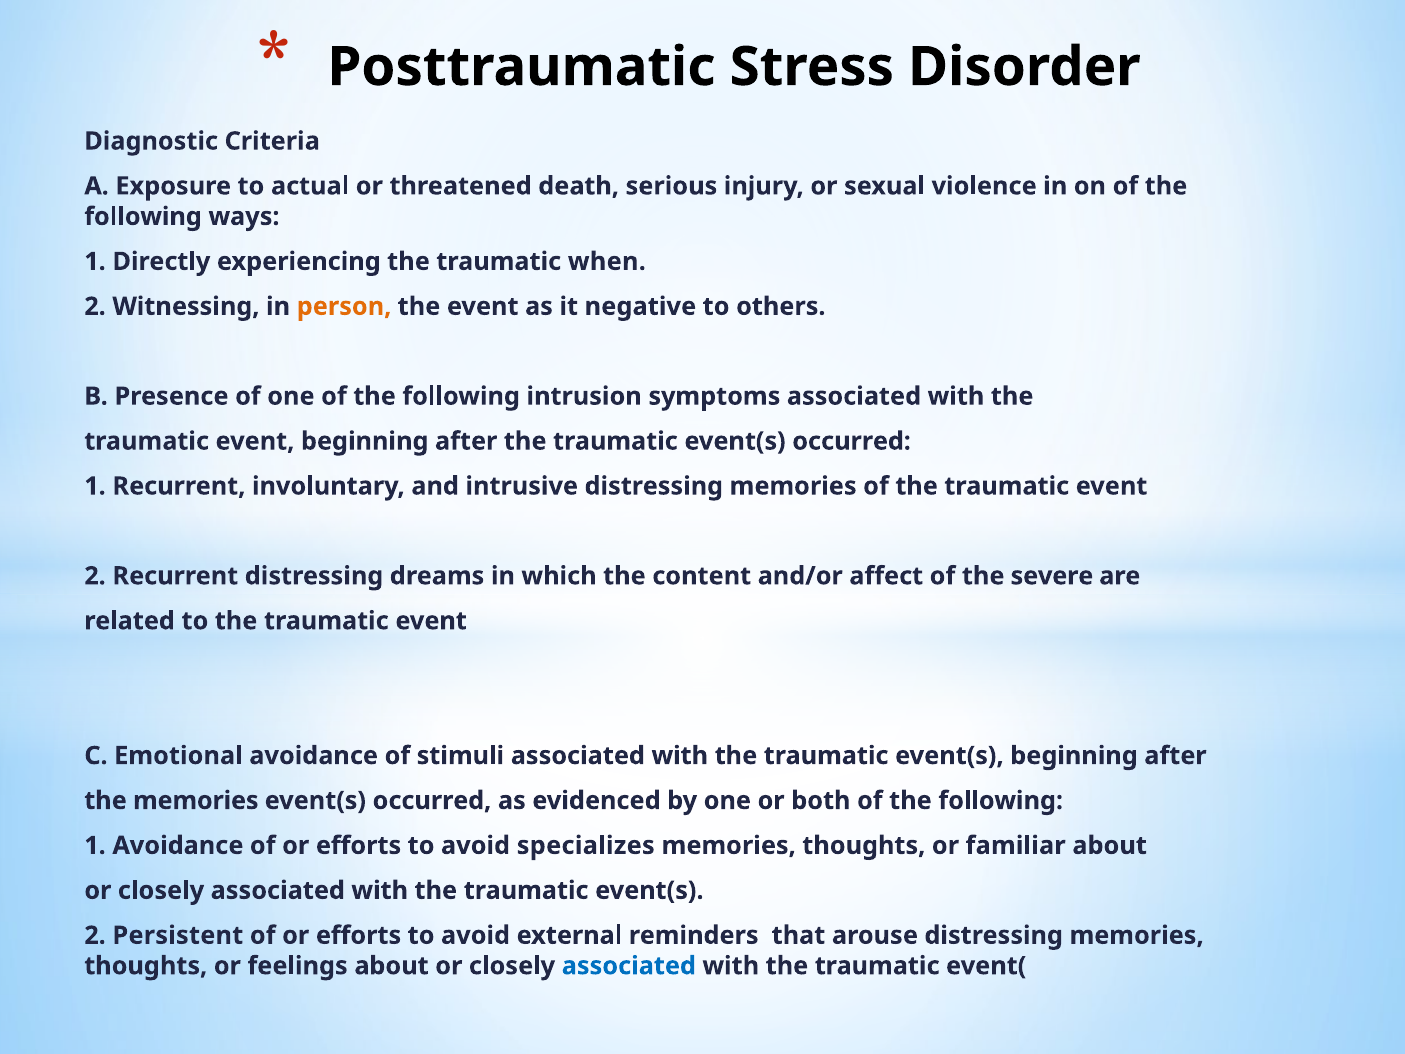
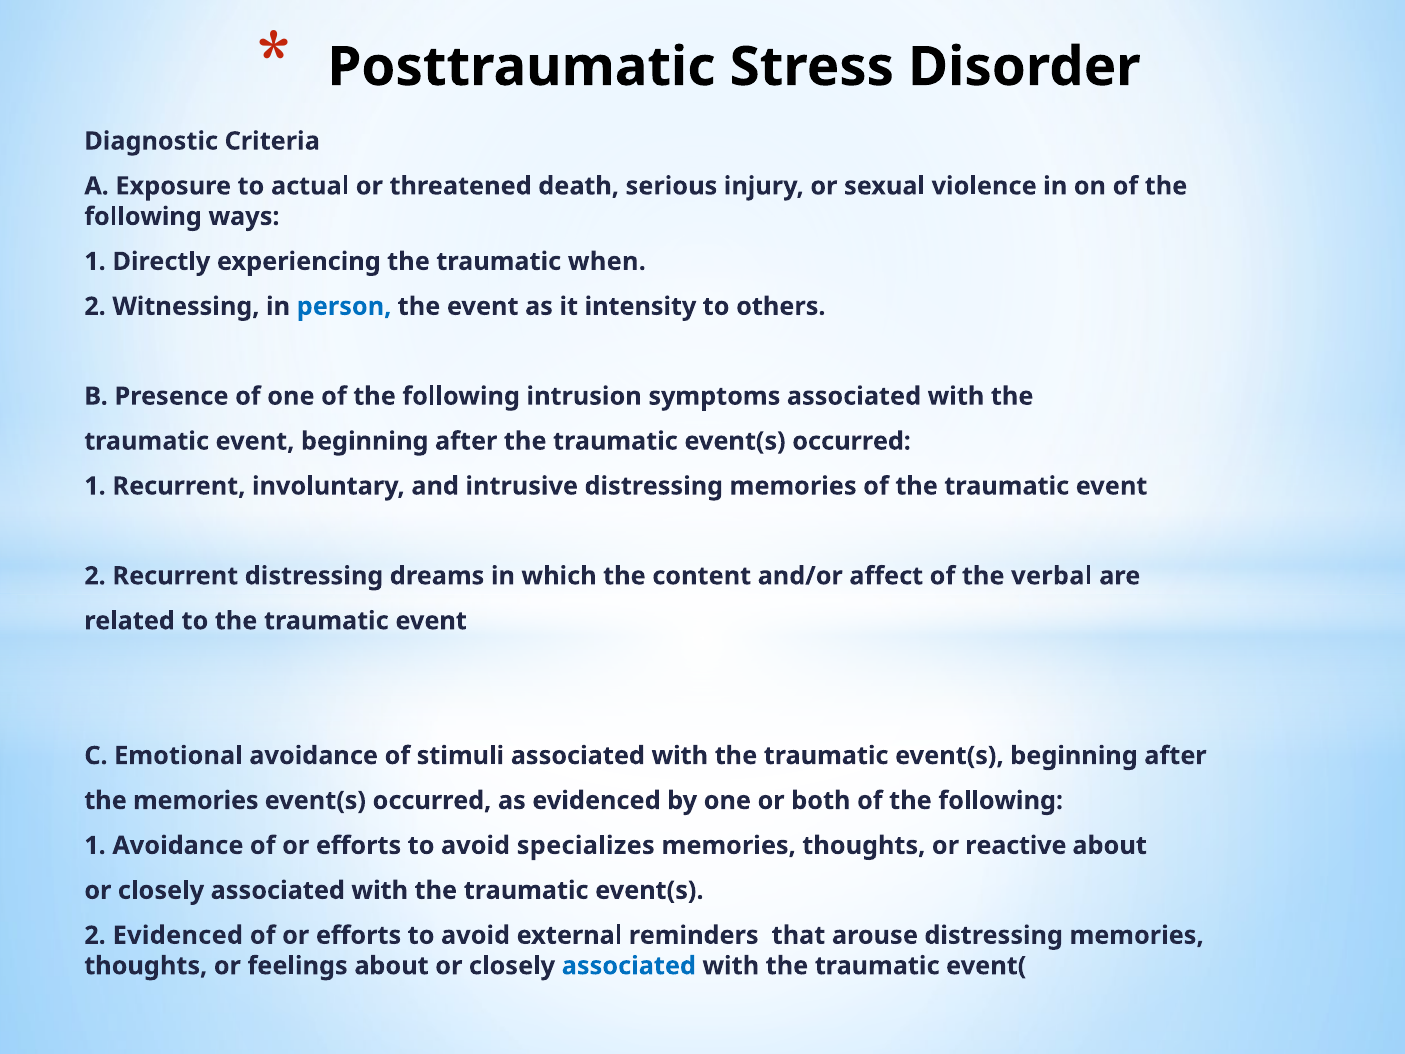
person colour: orange -> blue (344, 306)
negative: negative -> intensity (640, 306)
severe: severe -> verbal (1052, 576)
familiar: familiar -> reactive (1016, 845)
2 Persistent: Persistent -> Evidenced (178, 935)
